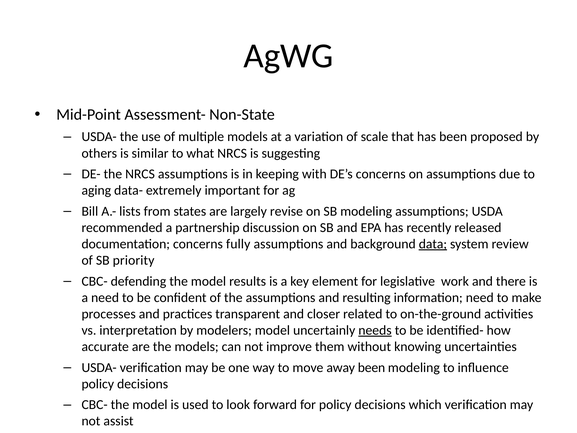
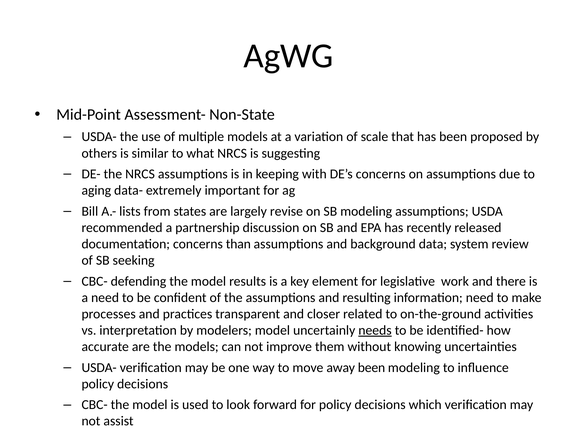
fully: fully -> than (238, 244)
data underline: present -> none (433, 244)
priority: priority -> seeking (134, 260)
